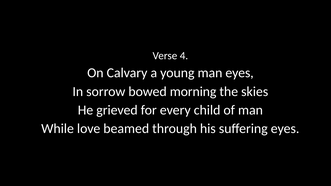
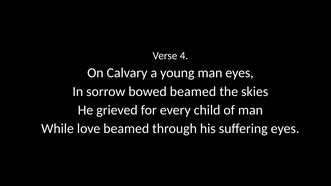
bowed morning: morning -> beamed (193, 92)
